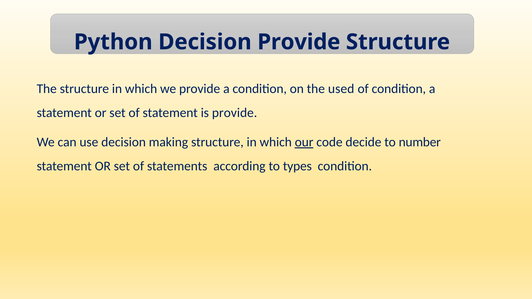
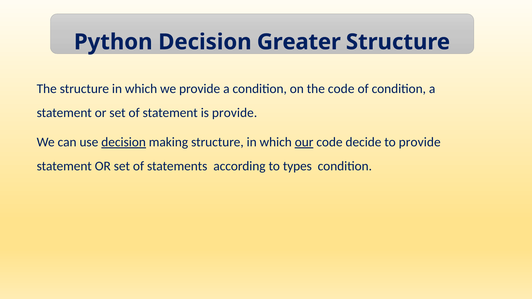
Decision Provide: Provide -> Greater (299, 42)
the used: used -> code (341, 89)
decision underline: none -> present (124, 142)
to number: number -> provide (420, 142)
